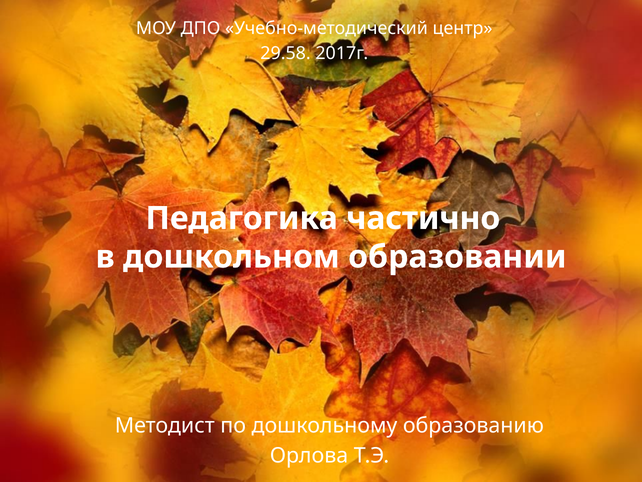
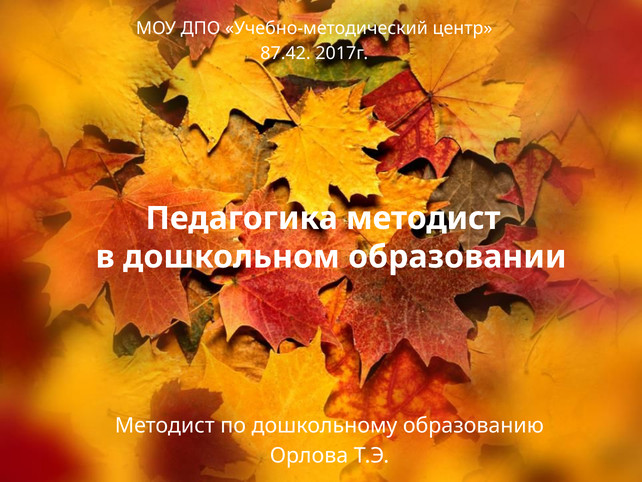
29.58: 29.58 -> 87.42 (286, 53)
Педагогика частично: частично -> методист (423, 218)
